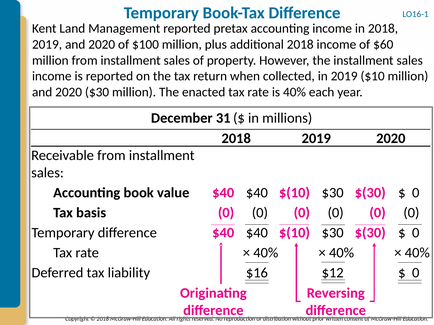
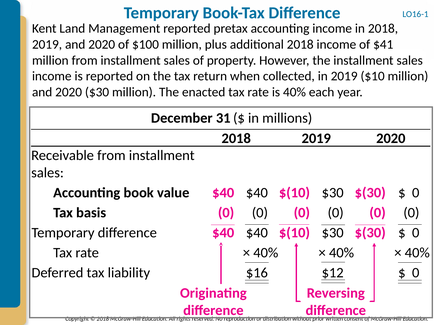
$60: $60 -> $41 (383, 45)
